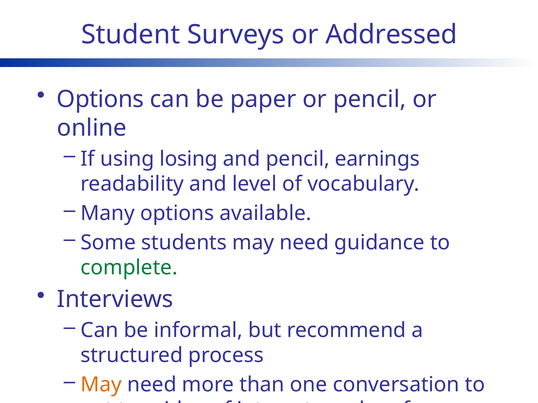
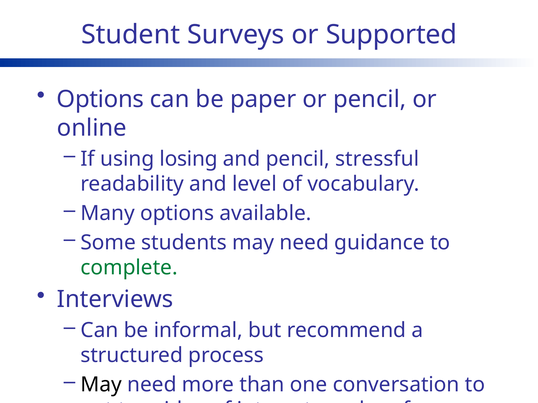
Addressed: Addressed -> Supported (391, 35)
earnings: earnings -> stressful (377, 159)
May colour: orange -> black (101, 385)
